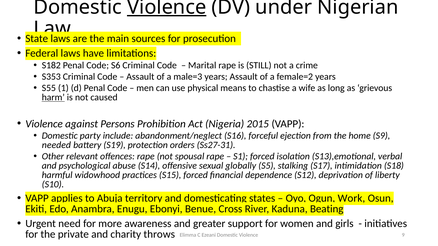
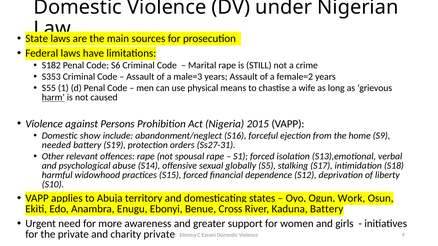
Violence underline: present -> none (167, 7)
party: party -> show (90, 136)
Kaduna Beating: Beating -> Battery (327, 209)
charity throws: throws -> private (159, 235)
